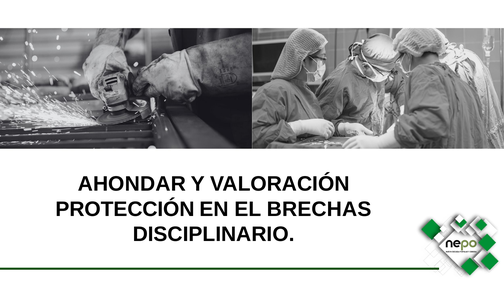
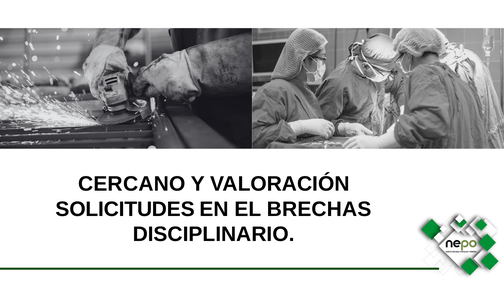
AHONDAR: AHONDAR -> CERCANO (132, 184)
PROTECCIÓN: PROTECCIÓN -> SOLICITUDES (125, 210)
